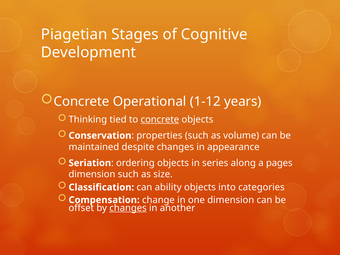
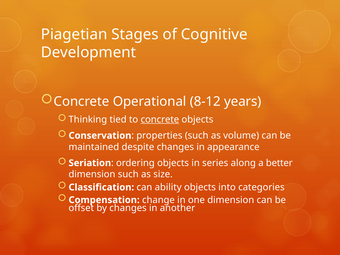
1-12: 1-12 -> 8-12 (205, 101)
pages: pages -> better (279, 163)
changes underline: present -> none (128, 208)
